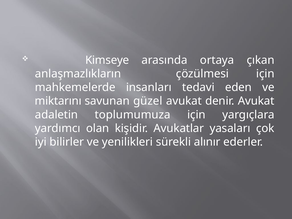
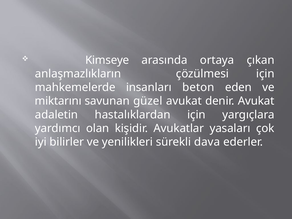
tedavi: tedavi -> beton (198, 87)
toplumumuza: toplumumuza -> hastalıklardan (133, 115)
alınır: alınır -> dava (207, 142)
